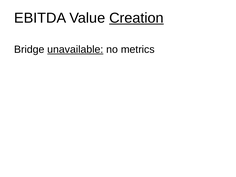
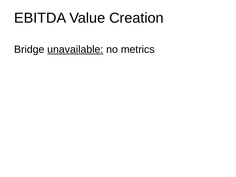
Creation underline: present -> none (136, 18)
